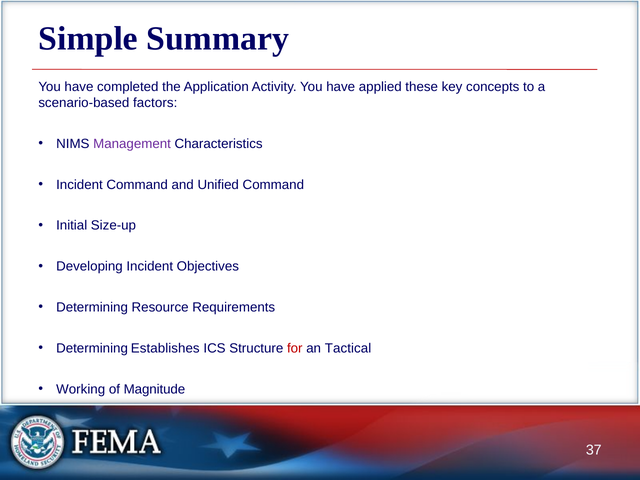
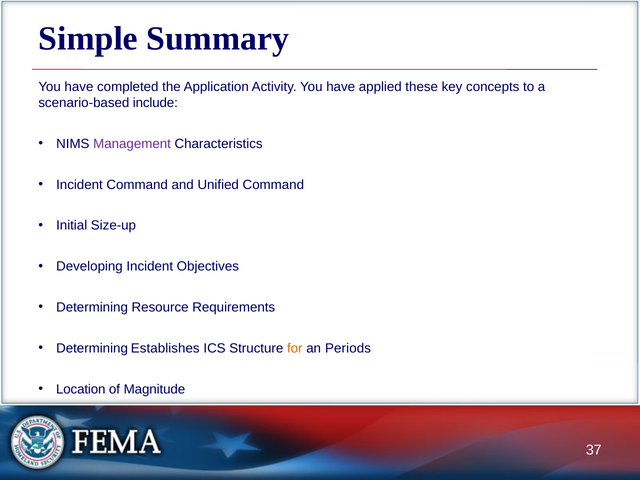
factors: factors -> include (155, 103)
for colour: red -> orange (295, 348)
Tactical: Tactical -> Periods (348, 348)
Working: Working -> Location (81, 389)
